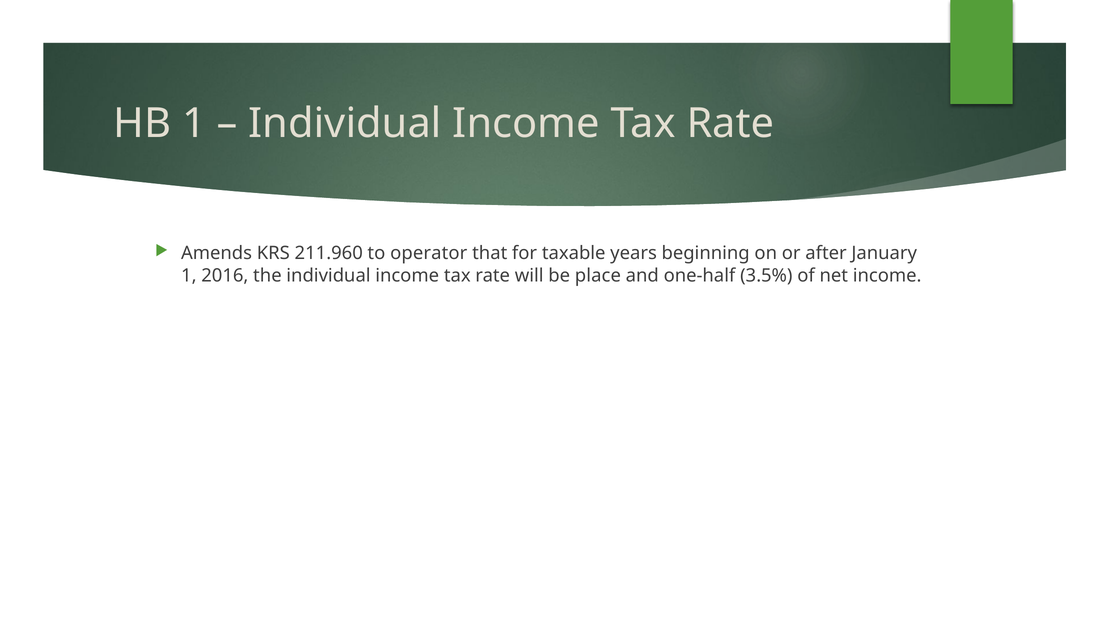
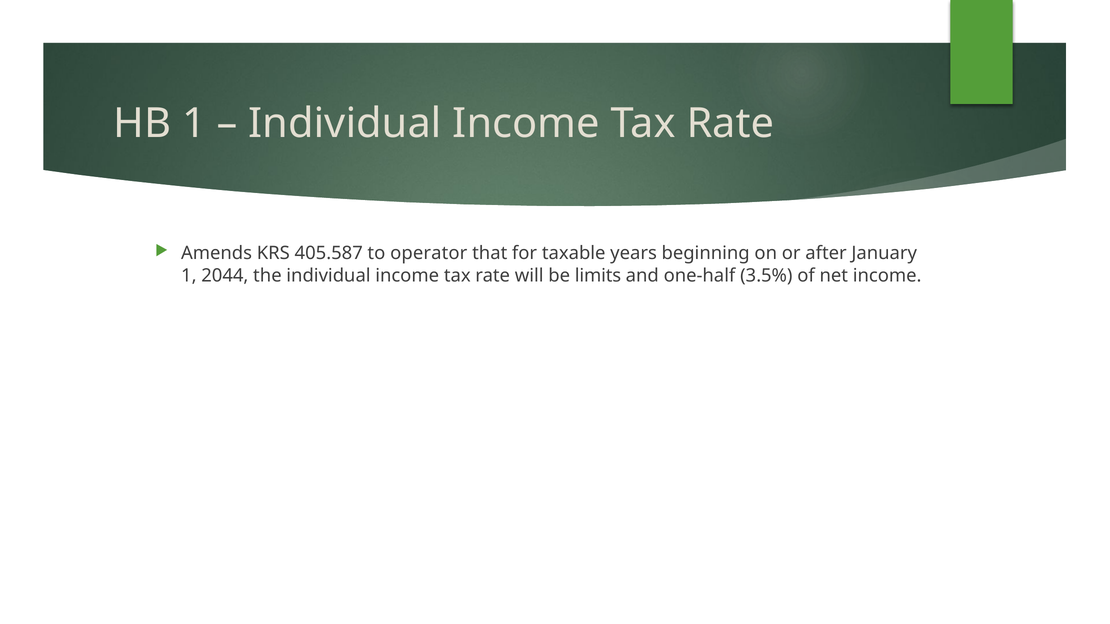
211.960: 211.960 -> 405.587 (329, 254)
2016: 2016 -> 2044 (225, 276)
place: place -> limits (598, 276)
